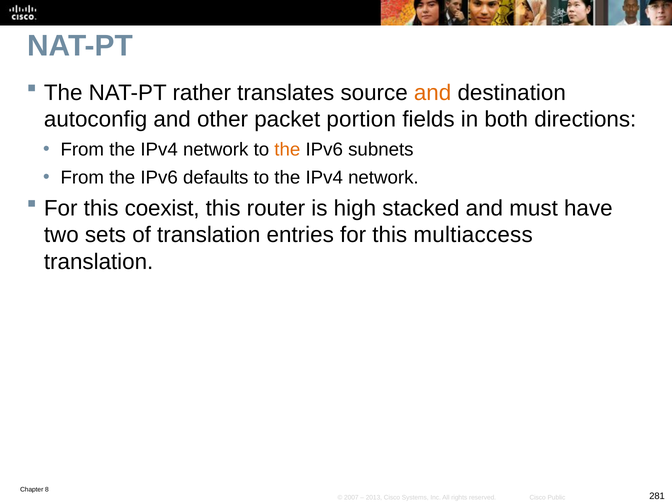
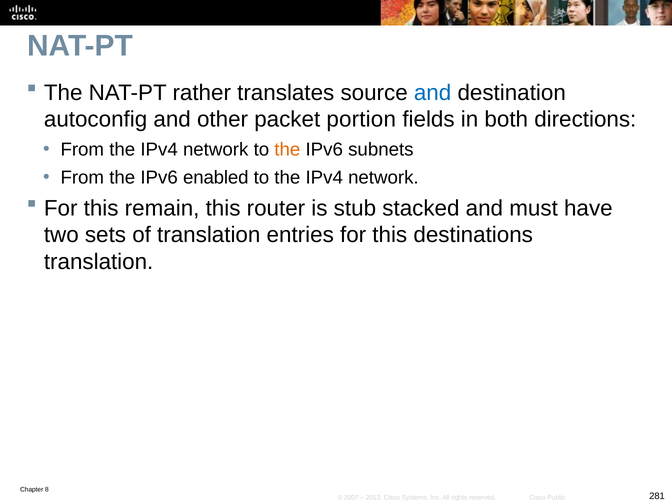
and colour: orange -> blue (433, 93)
defaults: defaults -> enabled (216, 178)
coexist: coexist -> remain (162, 208)
high: high -> stub (355, 208)
multiaccess: multiaccess -> destinations (473, 235)
